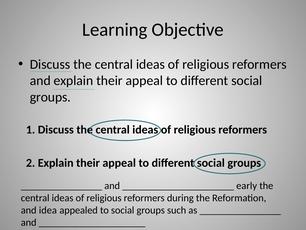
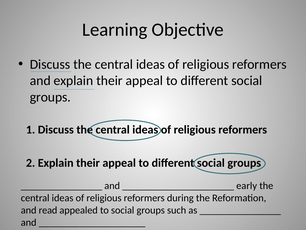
idea: idea -> read (48, 210)
